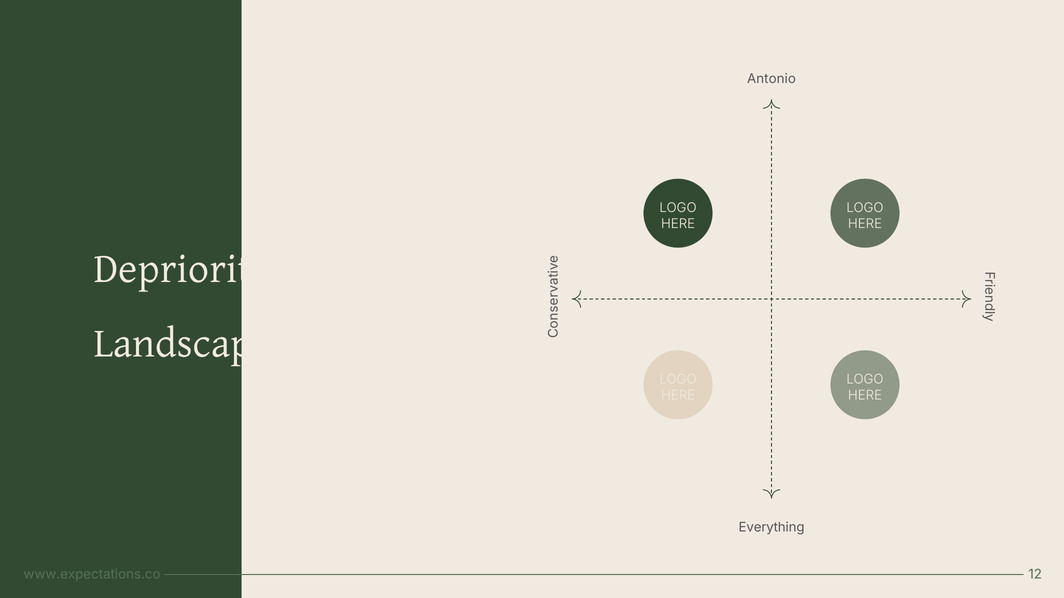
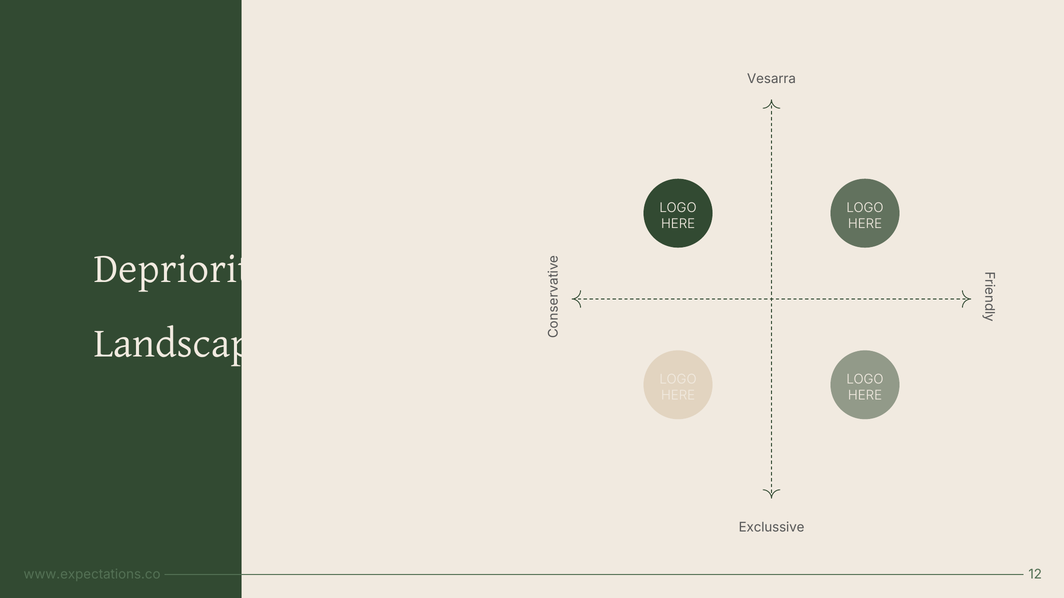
Antonio: Antonio -> Vesarra (772, 79)
Everything: Everything -> Exclussive (772, 528)
